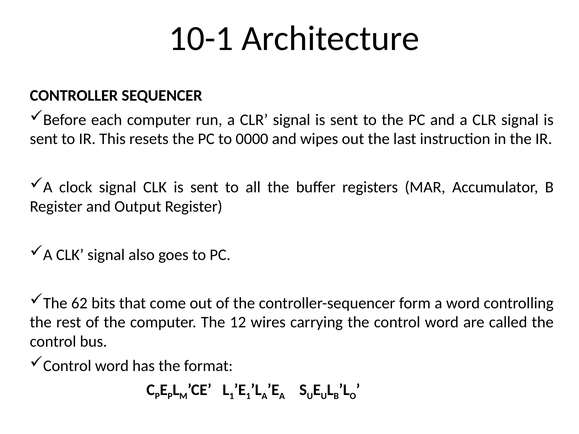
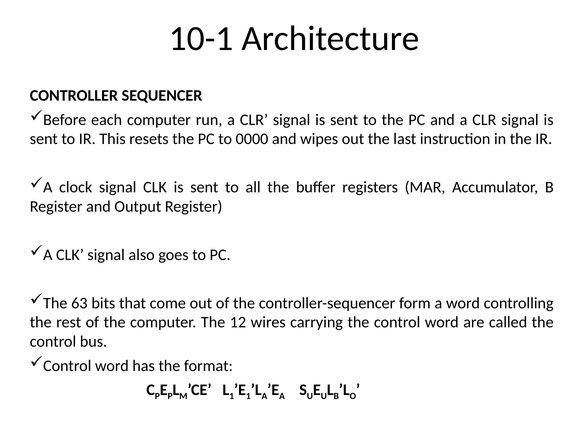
62: 62 -> 63 (79, 303)
